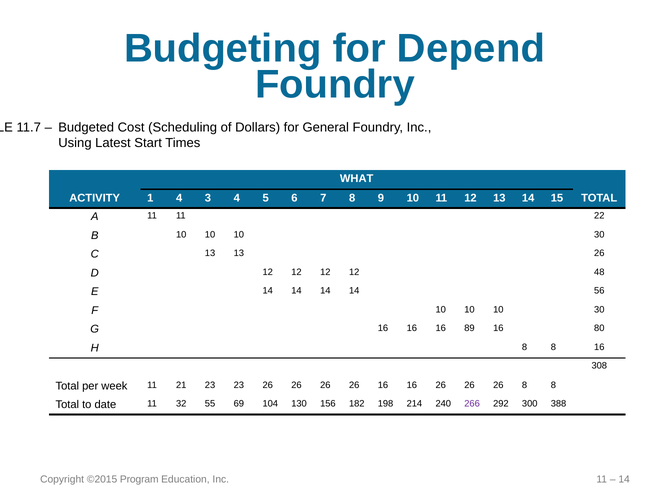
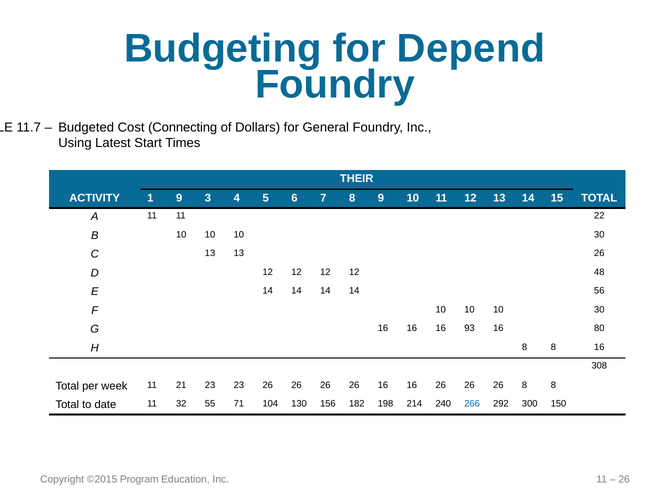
Scheduling: Scheduling -> Connecting (183, 127)
WHAT: WHAT -> THEIR (357, 179)
1 4: 4 -> 9 (179, 198)
89: 89 -> 93 (470, 329)
69: 69 -> 71 (239, 404)
266 colour: purple -> blue (472, 404)
388: 388 -> 150 (559, 404)
14: 14 -> 26 (624, 480)
